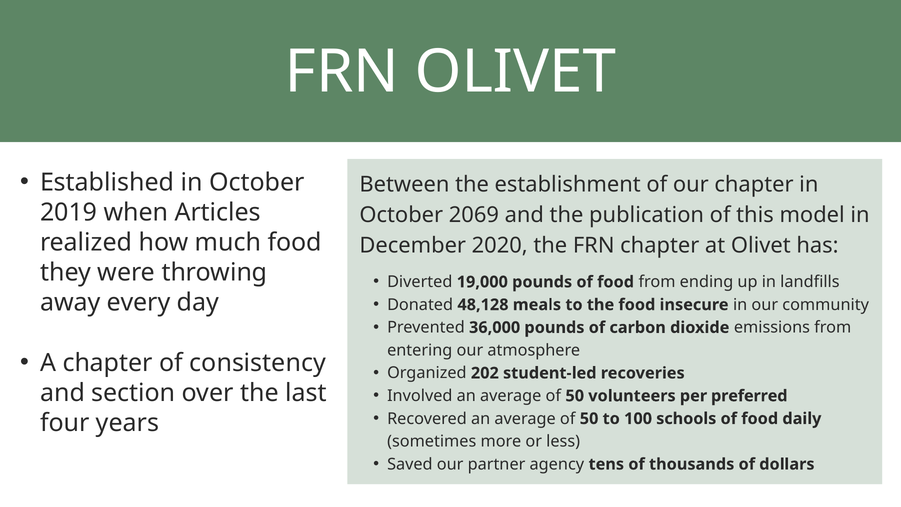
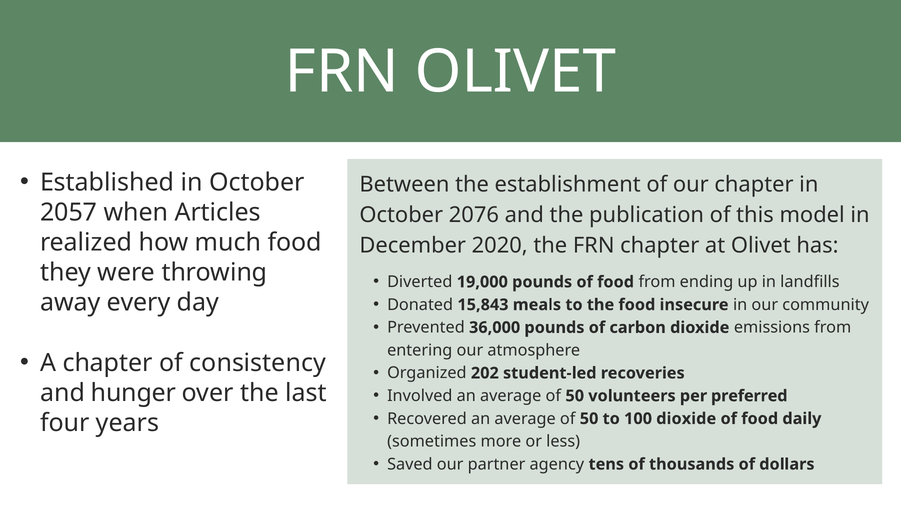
2019: 2019 -> 2057 (69, 212)
2069: 2069 -> 2076 (474, 215)
48,128: 48,128 -> 15,843 (483, 305)
section: section -> hunger (133, 393)
100 schools: schools -> dioxide (686, 419)
